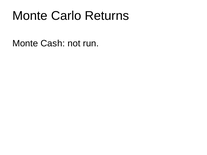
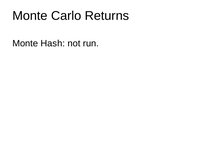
Cash: Cash -> Hash (53, 43)
